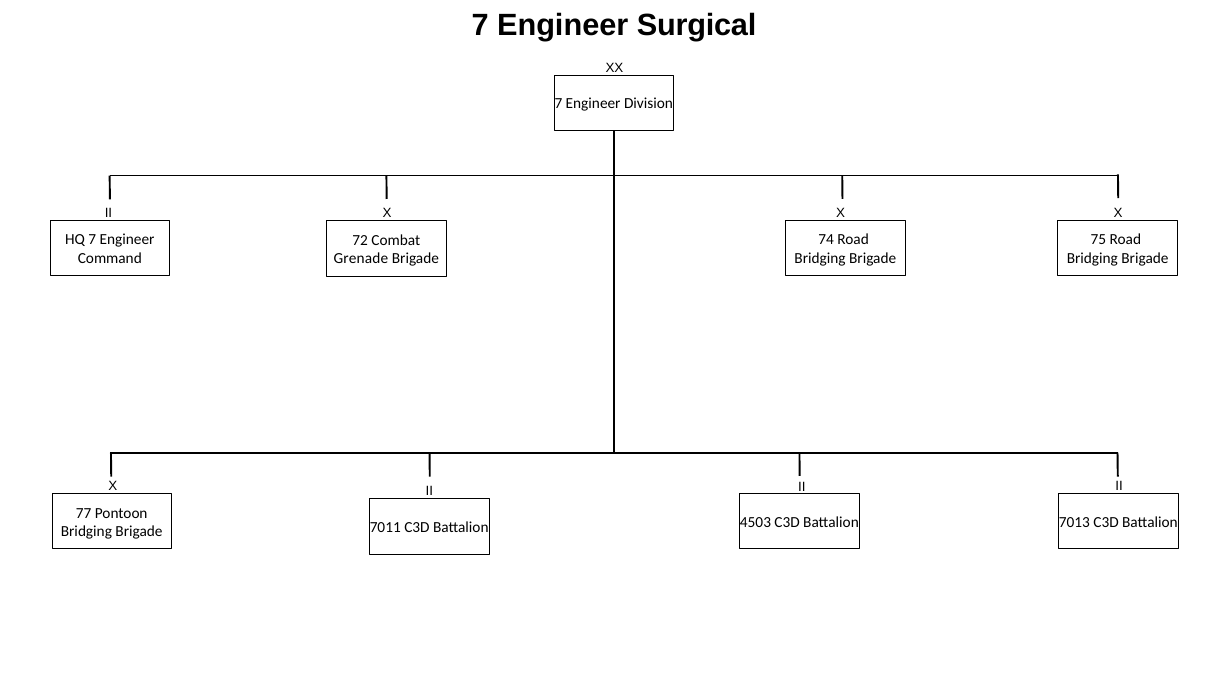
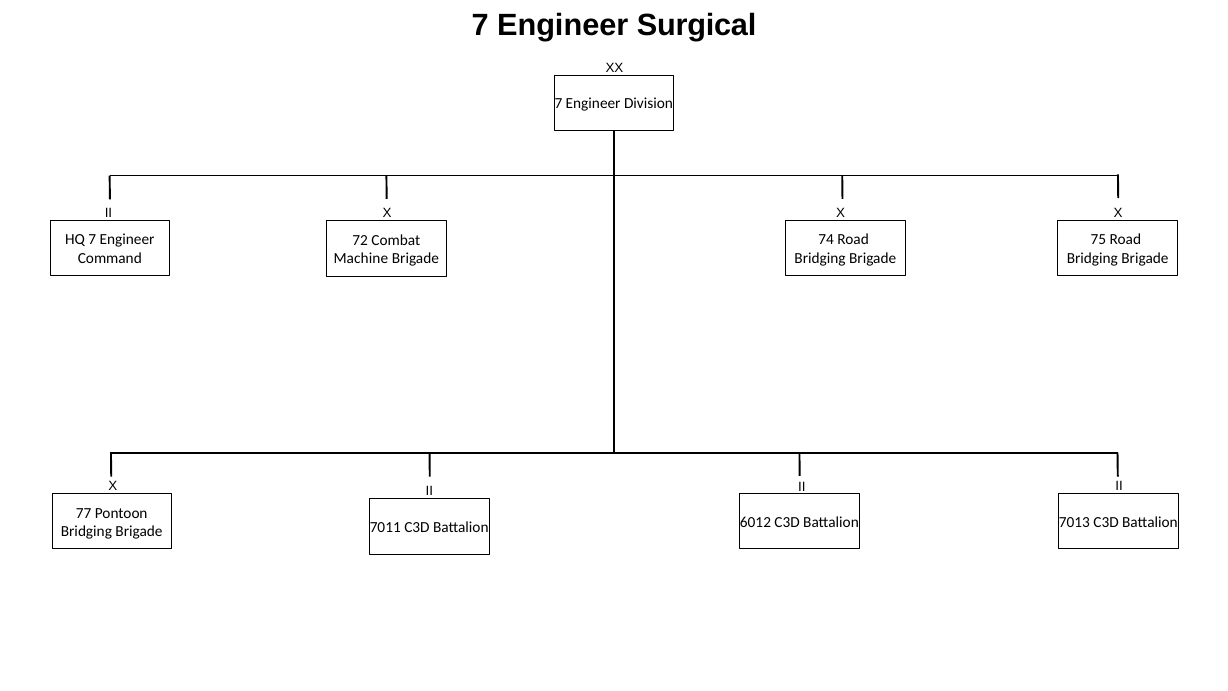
Grenade: Grenade -> Machine (361, 259)
4503: 4503 -> 6012 (755, 522)
